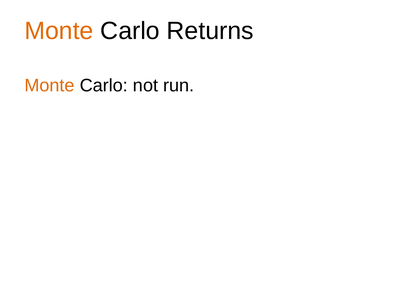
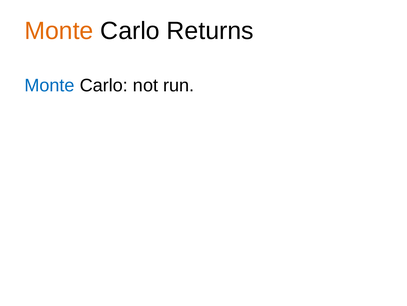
Monte colour: orange -> blue (49, 85)
